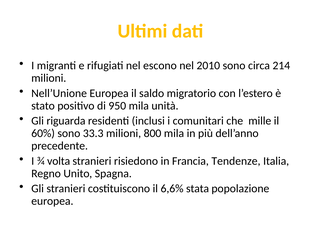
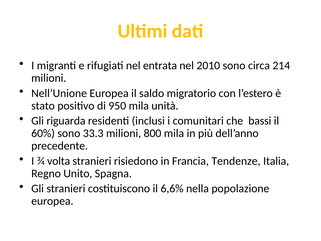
escono: escono -> entrata (160, 66)
mille: mille -> bassi (260, 121)
stata: stata -> nella (197, 188)
